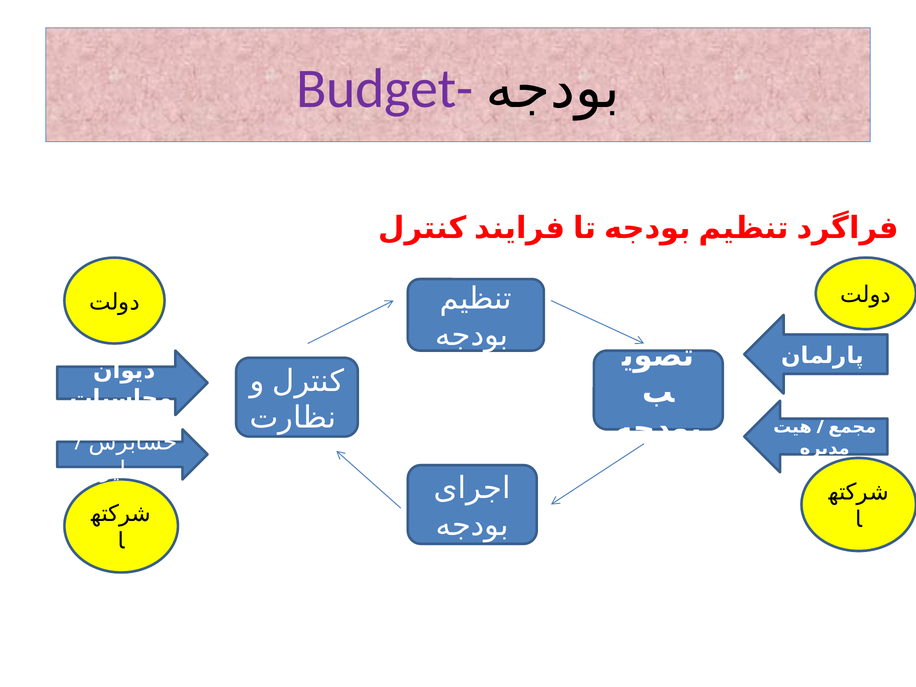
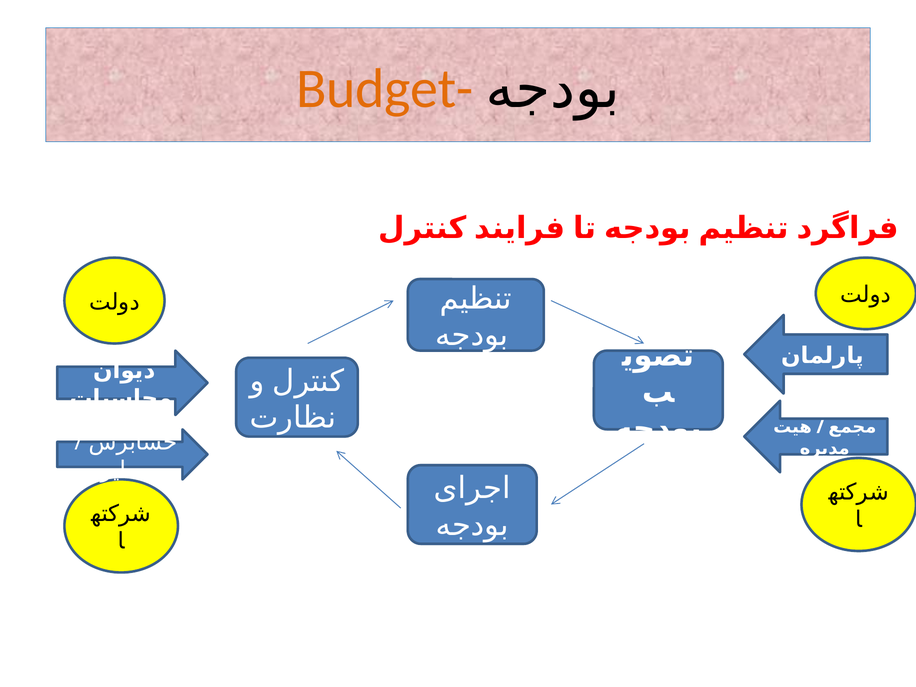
Budget- colour: purple -> orange (385, 89)
